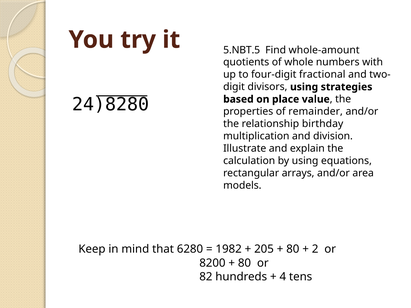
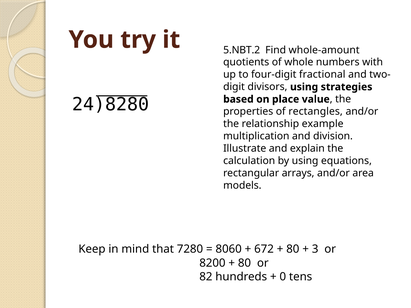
5.NBT.5: 5.NBT.5 -> 5.NBT.2 (242, 50)
remainder: remainder -> rectangles (316, 112)
birthday: birthday -> example (323, 124)
6280: 6280 -> 7280 (190, 249)
1982: 1982 -> 8060 (229, 249)
205: 205 -> 672 (264, 249)
2: 2 -> 3 (315, 249)
4: 4 -> 0 (283, 277)
